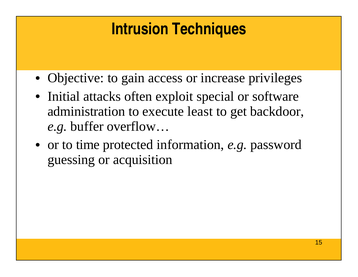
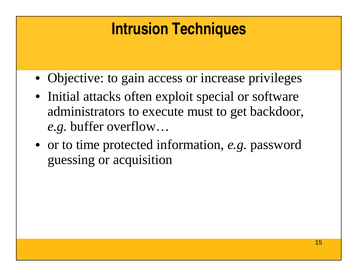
administration: administration -> administrators (86, 111)
least: least -> must (200, 111)
